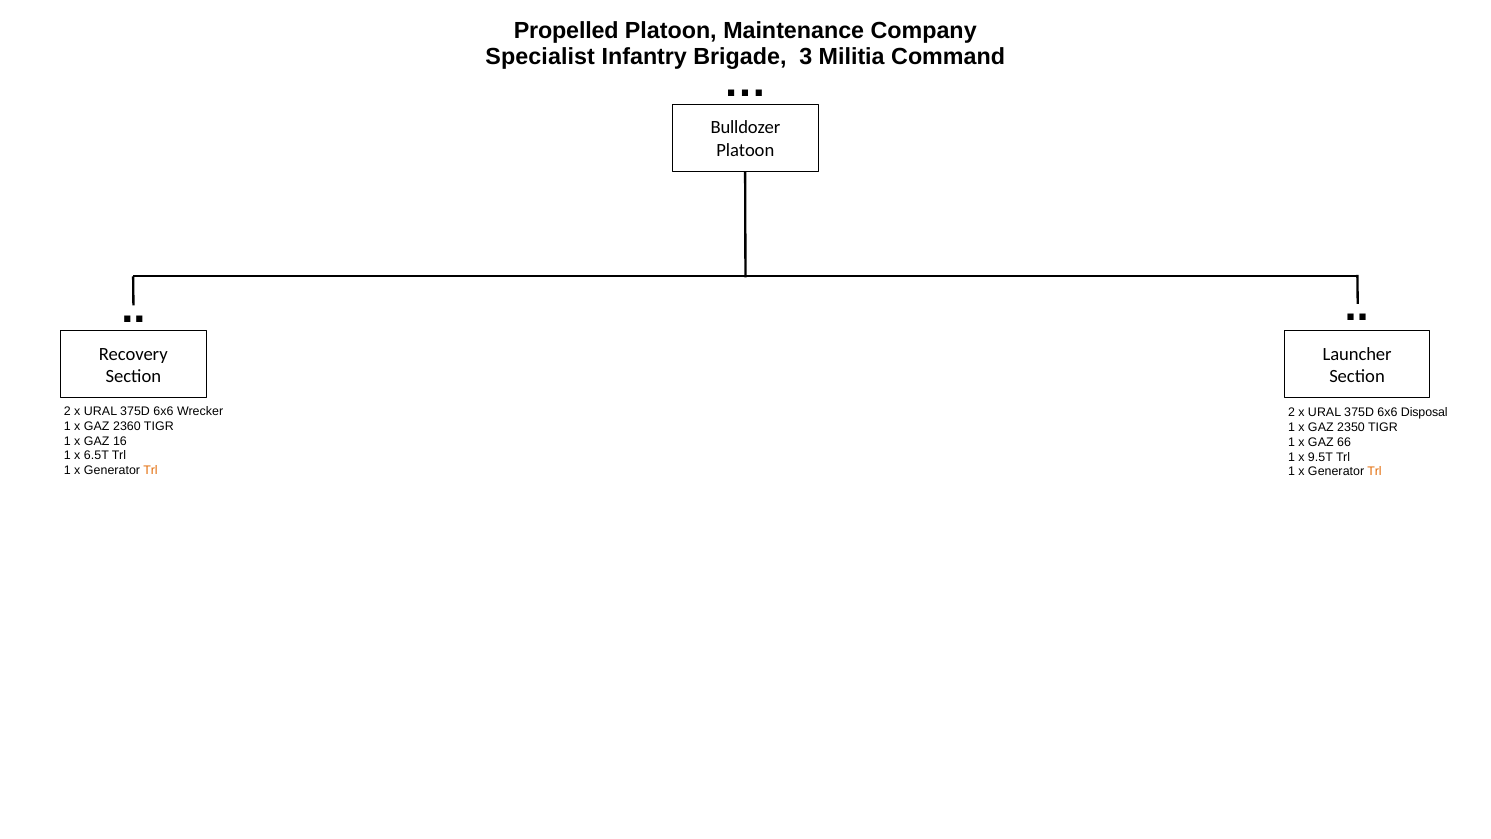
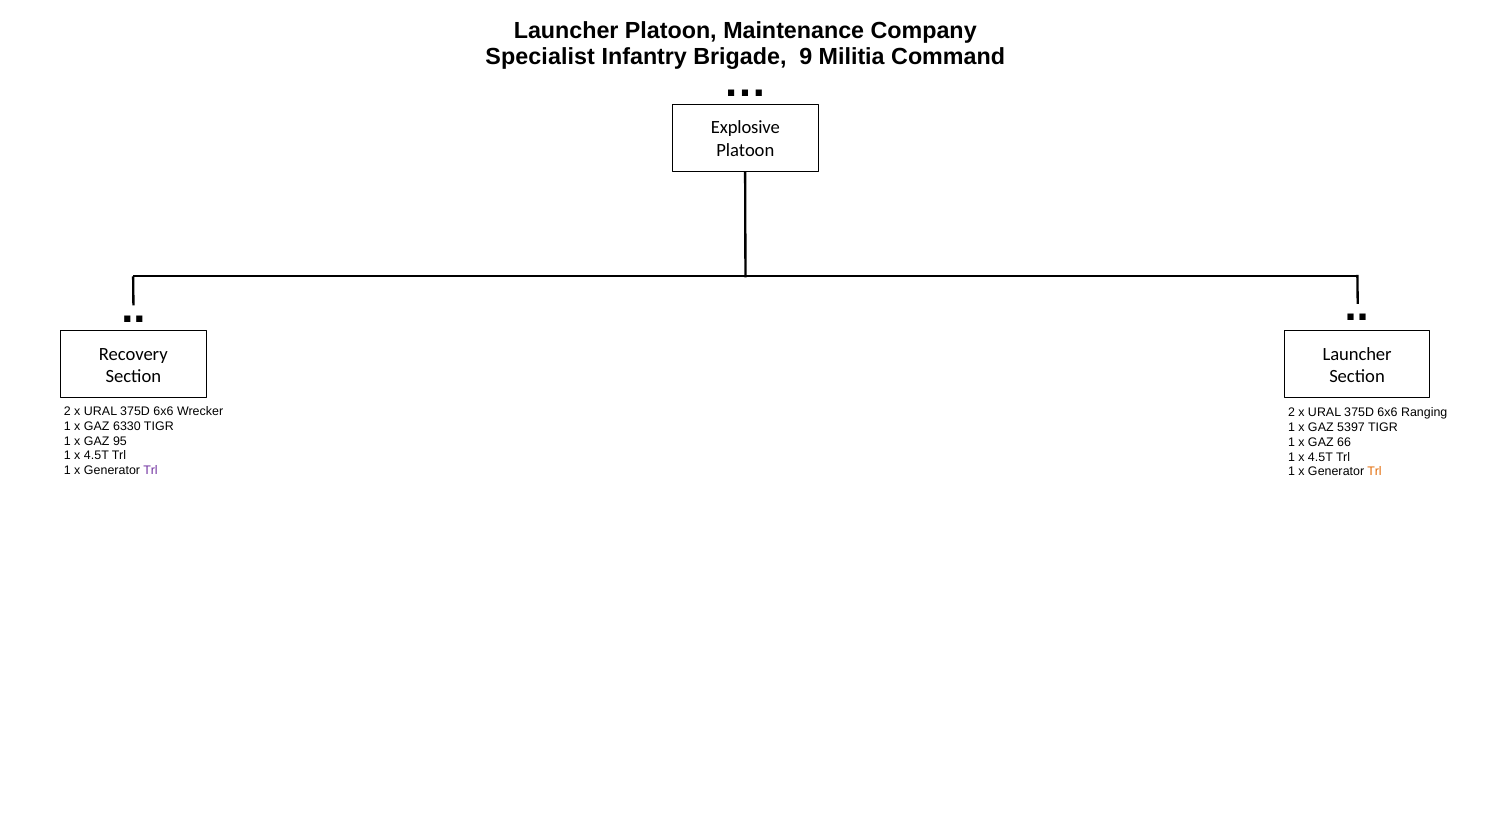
Propelled: Propelled -> Launcher (566, 31)
3: 3 -> 9 (806, 56)
Bulldozer: Bulldozer -> Explosive (745, 128)
Disposal: Disposal -> Ranging (1424, 412)
2360: 2360 -> 6330 (127, 426)
2350: 2350 -> 5397 (1351, 427)
16: 16 -> 95 (120, 441)
6.5T: 6.5T -> 4.5T (96, 456)
9.5T: 9.5T -> 4.5T (1320, 457)
Trl colour: orange -> purple (150, 471)
